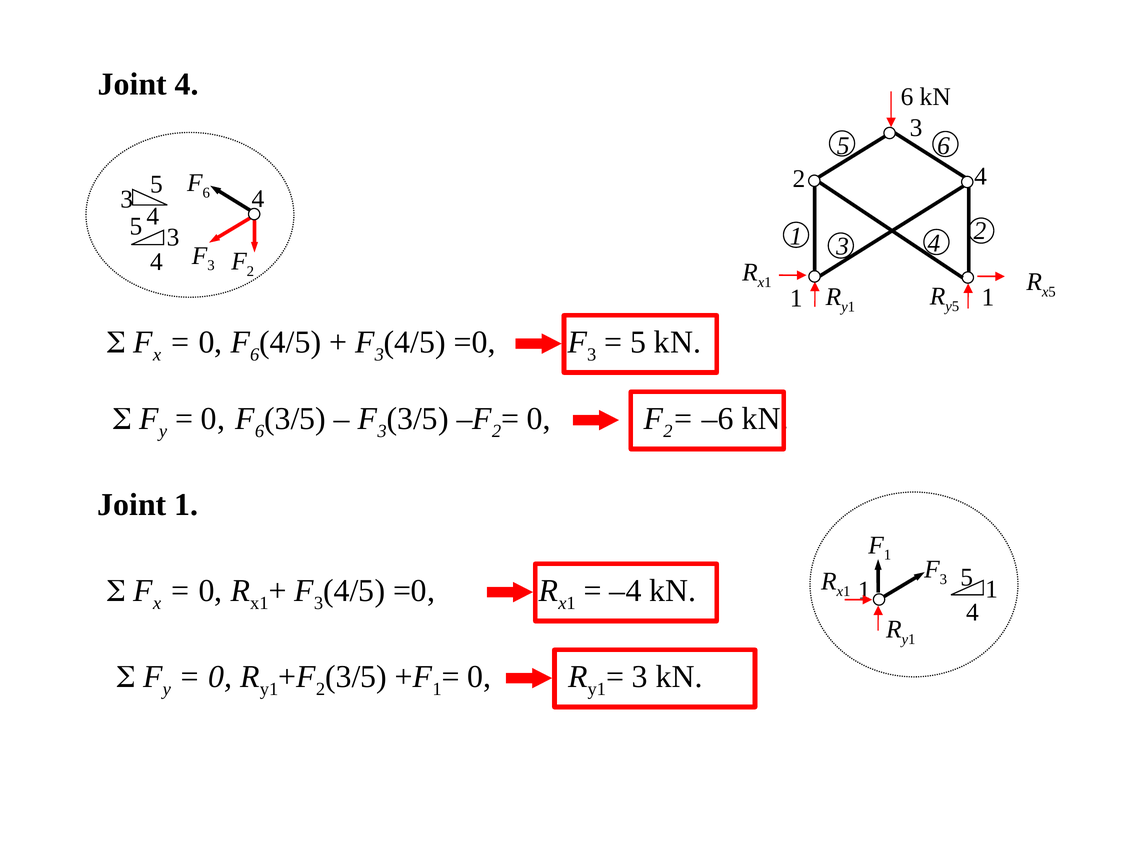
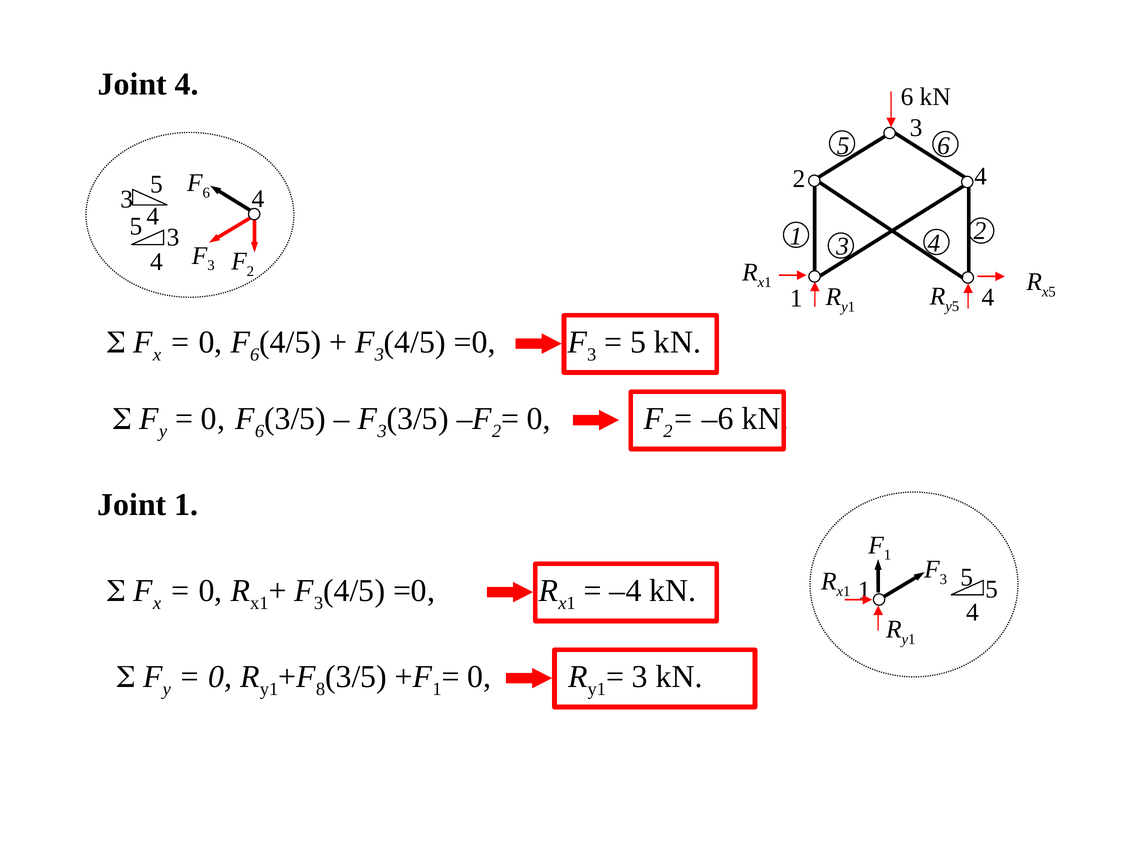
1: 1 -> 4 (988, 297)
1: 1 -> 5 (992, 590)
2: 2 -> 8 (321, 689)
